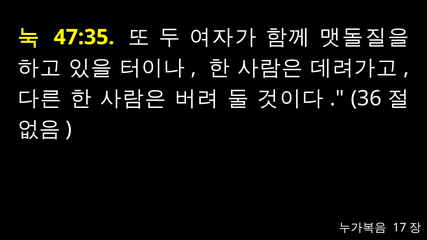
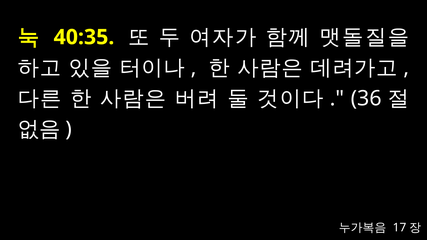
47:35: 47:35 -> 40:35 (84, 37)
